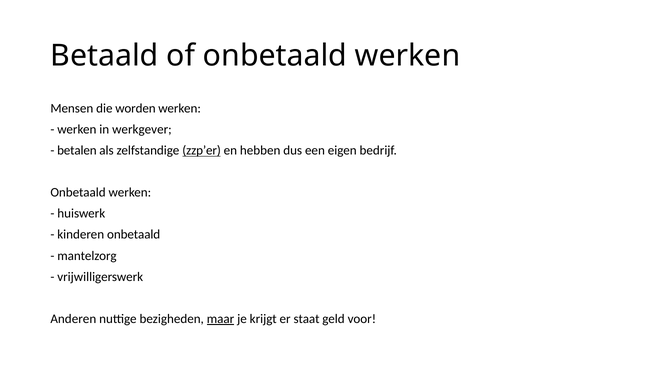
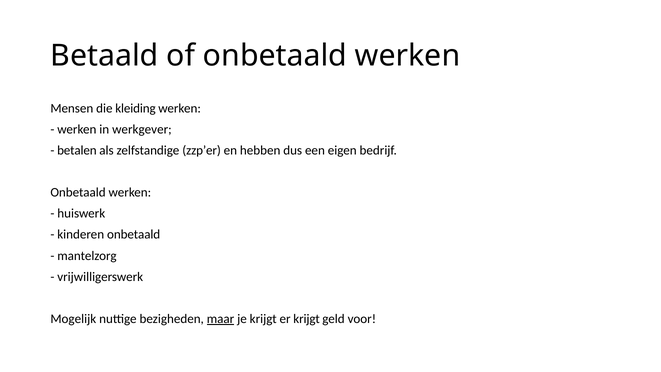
worden: worden -> kleiding (135, 108)
zzp’er underline: present -> none (202, 150)
Anderen: Anderen -> Mogelijk (73, 319)
er staat: staat -> krijgt (307, 319)
